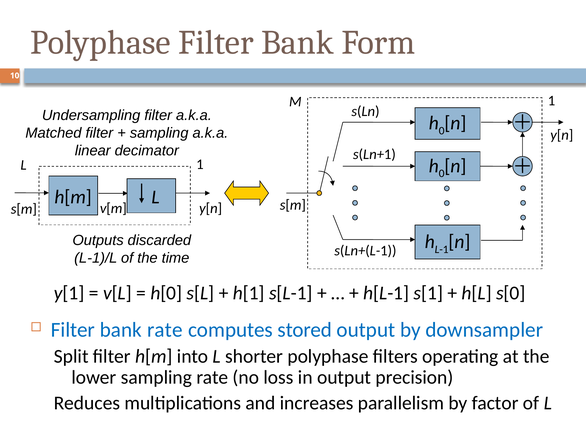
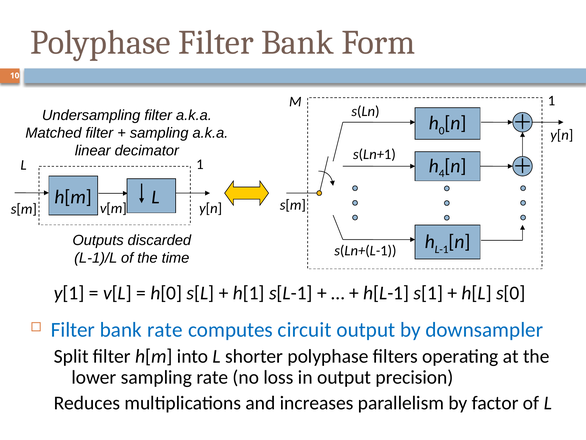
0: 0 -> 4 (442, 173)
stored: stored -> circuit (305, 329)
